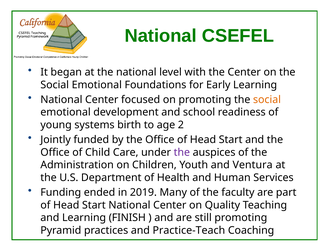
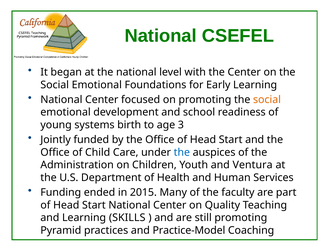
2: 2 -> 3 (181, 125)
the colour: purple -> blue (182, 152)
2019: 2019 -> 2015 (143, 192)
FINISH: FINISH -> SKILLS (127, 217)
Practice-Teach: Practice-Teach -> Practice-Model (189, 230)
